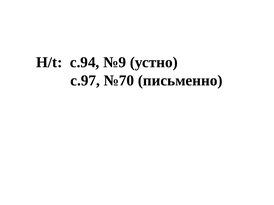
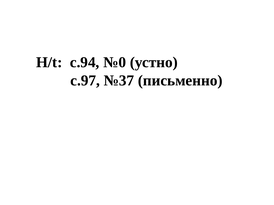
№9: №9 -> №0 (115, 62)
№70: №70 -> №37 (119, 81)
